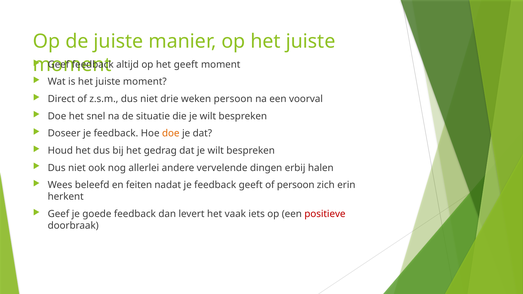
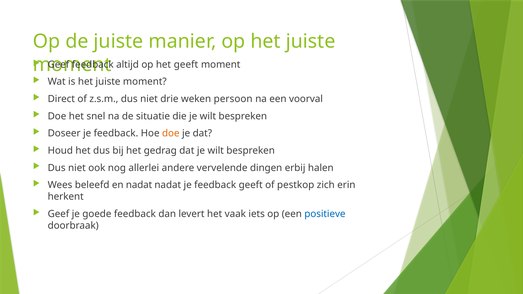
en feiten: feiten -> nadat (139, 185)
of persoon: persoon -> pestkop (296, 185)
positieve colour: red -> blue (325, 214)
